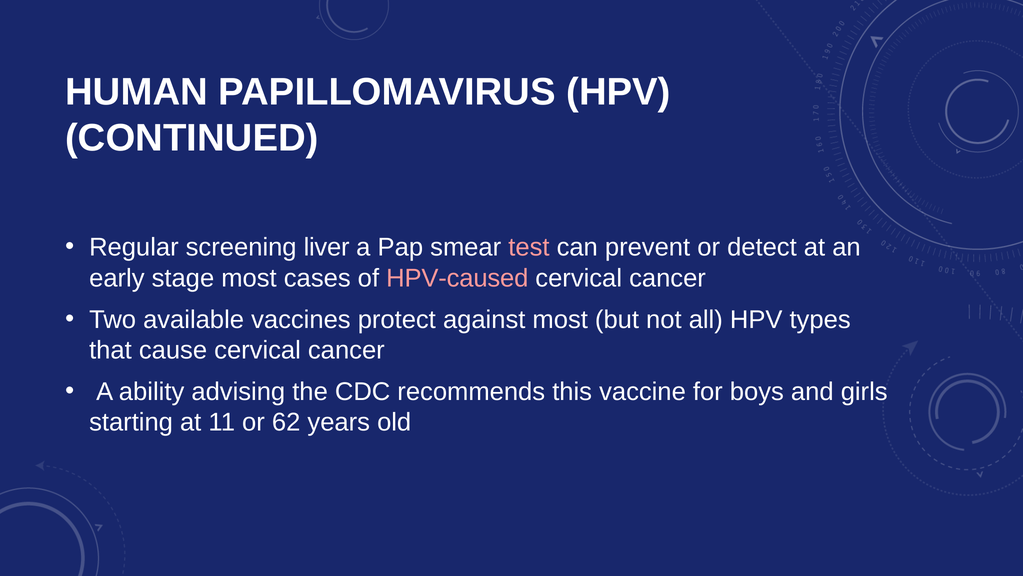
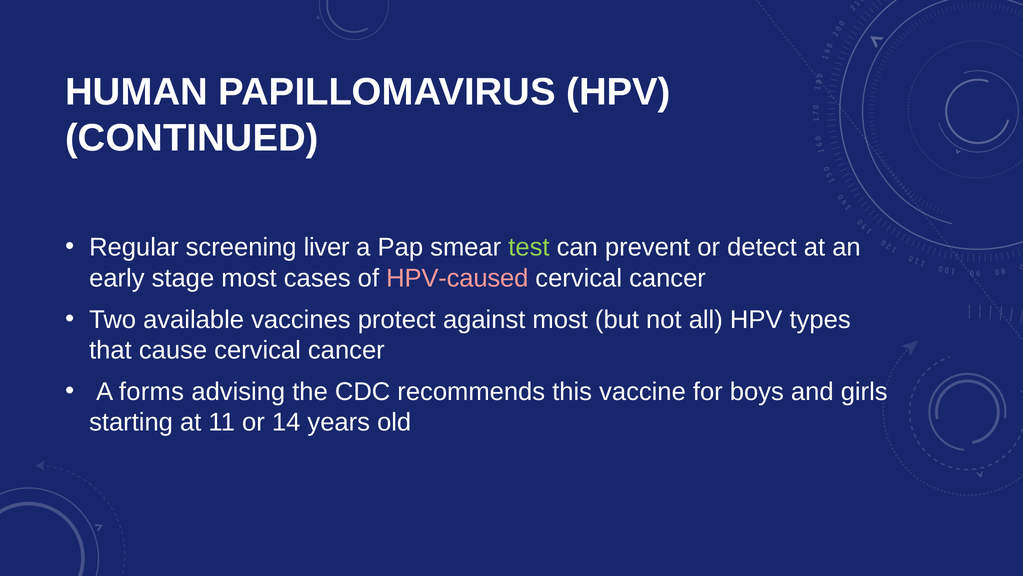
test colour: pink -> light green (529, 247)
ability: ability -> forms (151, 391)
62: 62 -> 14 (286, 422)
